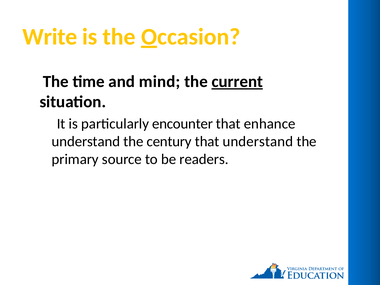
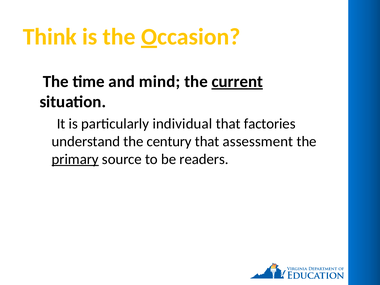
Write: Write -> Think (50, 37)
encounter: encounter -> individual (182, 124)
enhance: enhance -> factories (270, 124)
that understand: understand -> assessment (258, 141)
primary underline: none -> present (75, 159)
